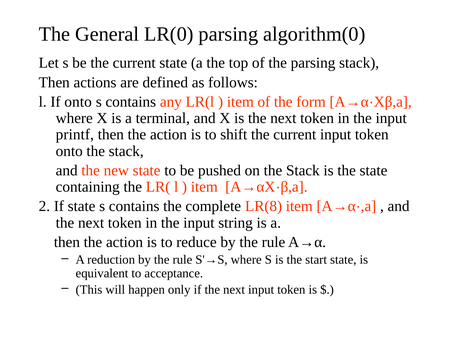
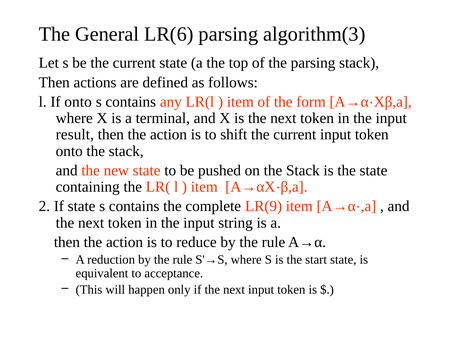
LR(0: LR(0 -> LR(6 (169, 34)
algorithm(0: algorithm(0 -> algorithm(3 (314, 34)
printf: printf -> result (75, 134)
LR(8: LR(8 -> LR(9 (264, 206)
